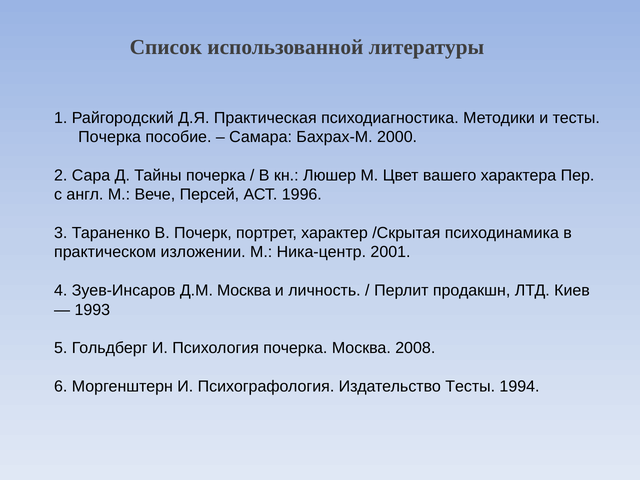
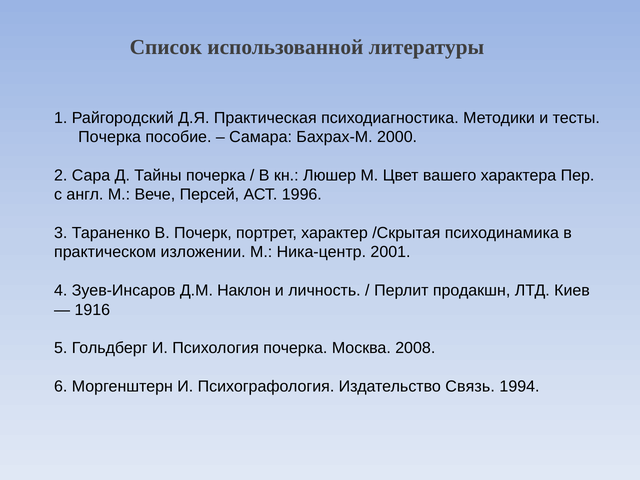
Д.М Москва: Москва -> Наклон (244, 291)
1993: 1993 -> 1916 (92, 310)
Издательство Тесты: Тесты -> Связь (470, 387)
